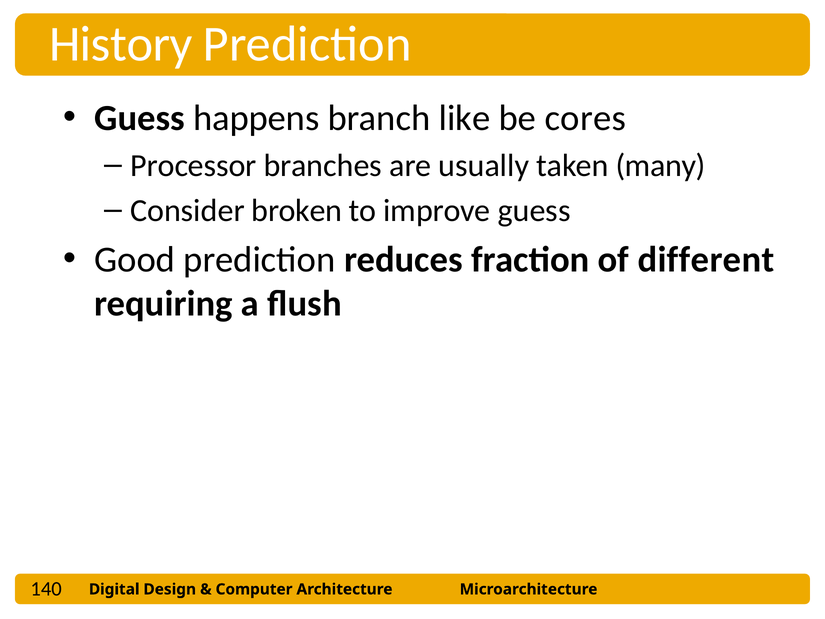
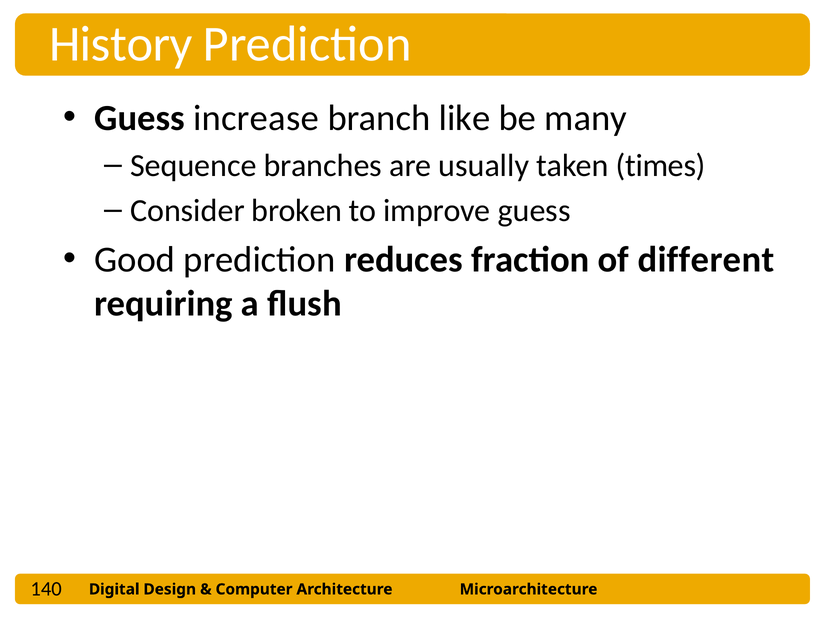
happens: happens -> increase (256, 118)
cores: cores -> many (586, 118)
Processor: Processor -> Sequence (193, 165)
many: many -> times (661, 165)
